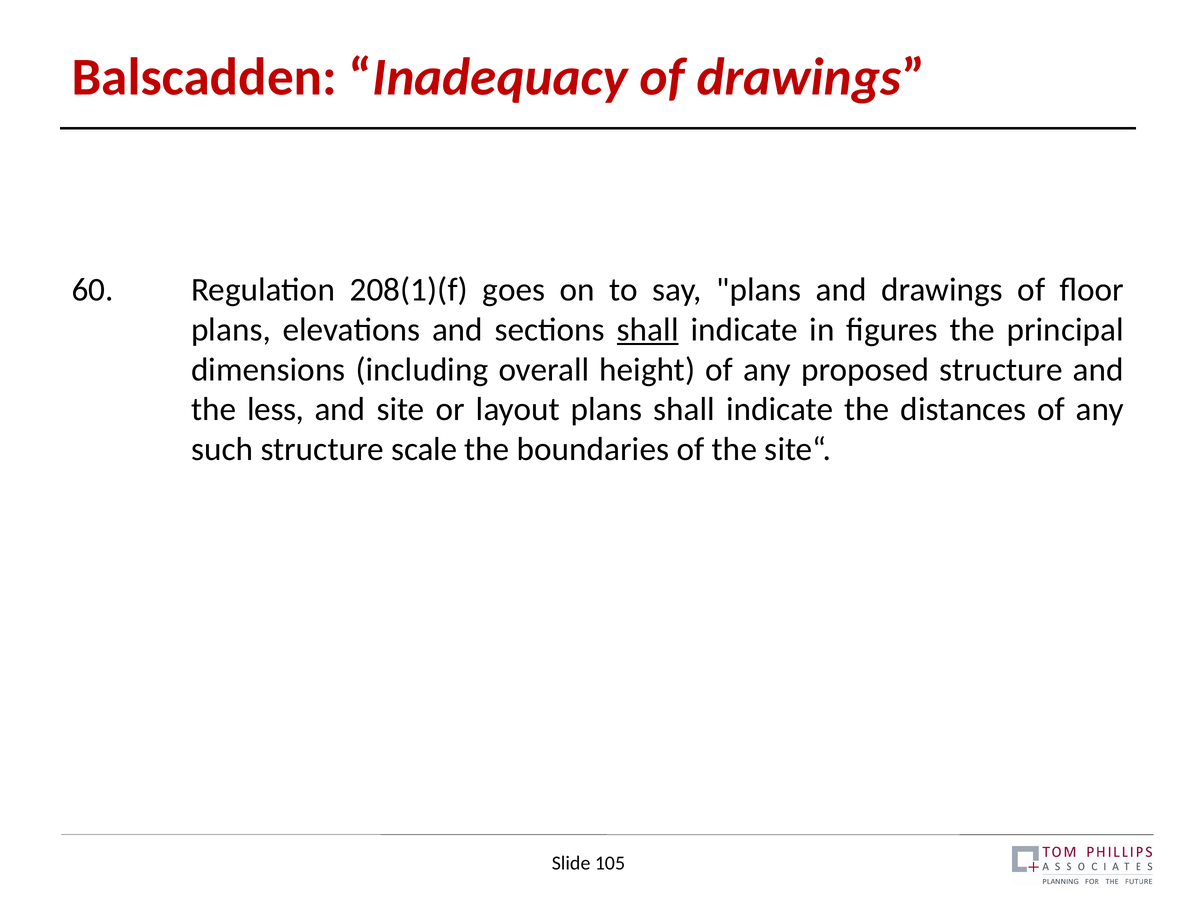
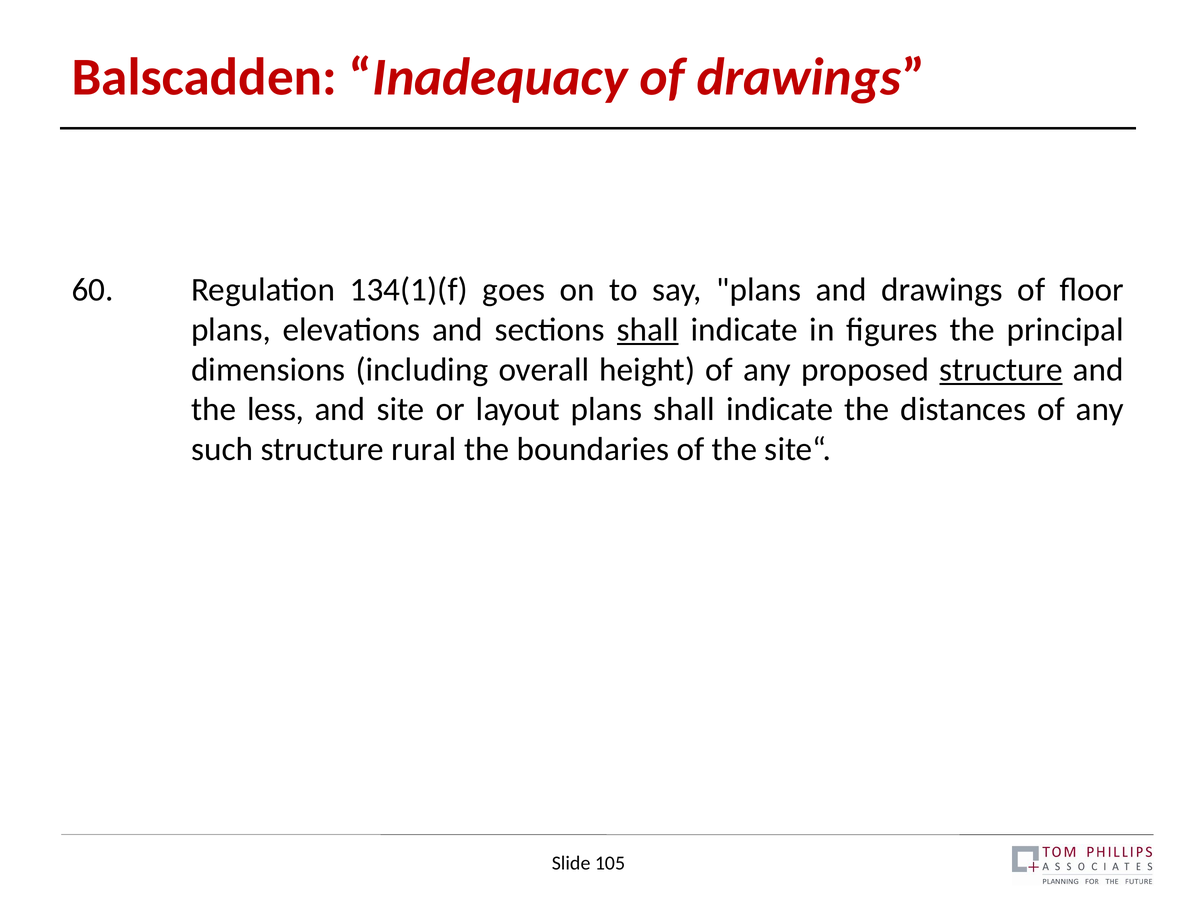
208(1)(f: 208(1)(f -> 134(1)(f (409, 290)
structure underline: none -> present (1001, 370)
scale: scale -> rural (424, 449)
